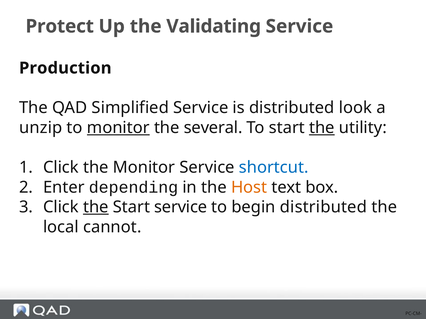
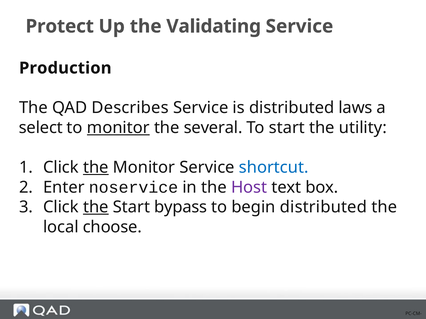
Simplified: Simplified -> Describes (130, 108)
look: look -> laws (356, 108)
unzip: unzip -> select (41, 128)
the underline: present -> none (322, 128)
the underline: none -> present (96, 168)
depending: depending -> noservice (133, 188)
Host colour: orange -> purple (249, 188)
Start service: service -> bypass (181, 207)
cannot: cannot -> choose (112, 227)
